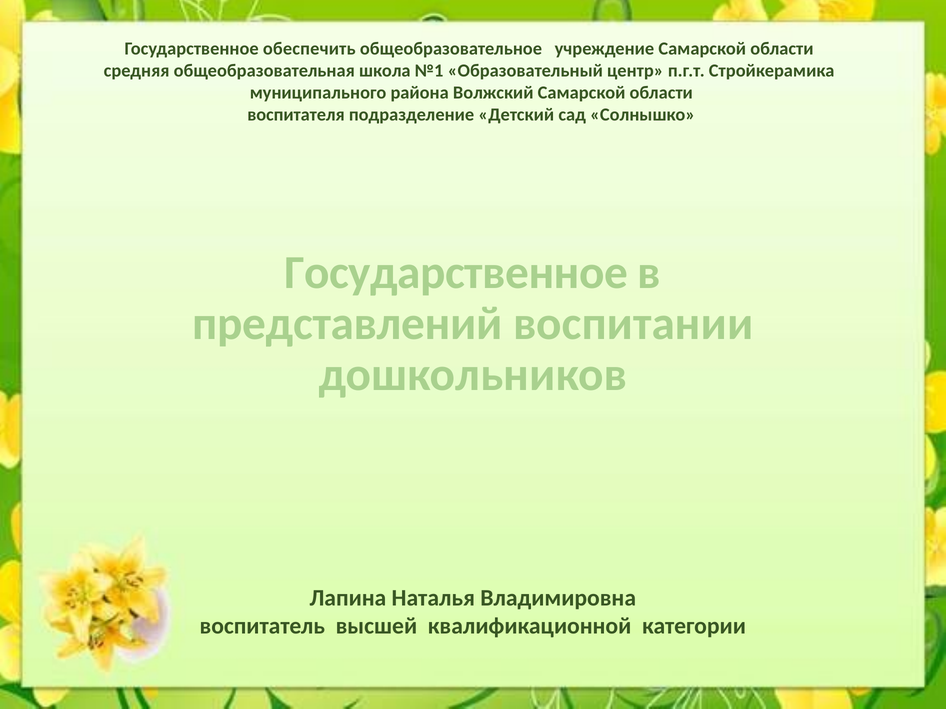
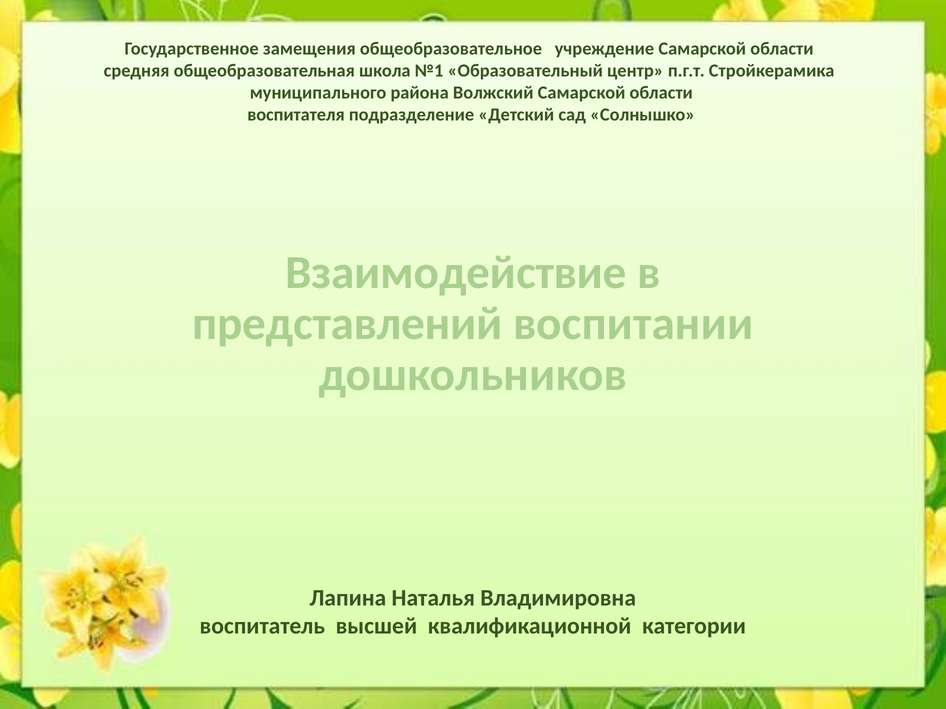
обеспечить: обеспечить -> замещения (309, 49)
Государственное: Государственное -> Взаимодействие (456, 273)
